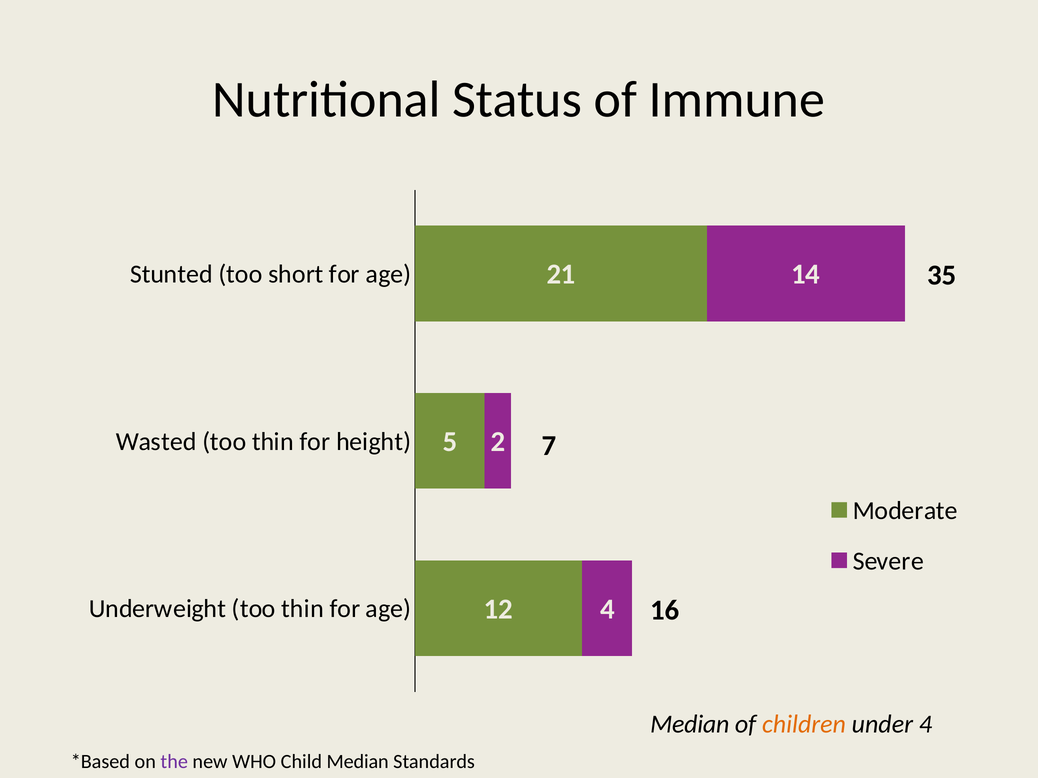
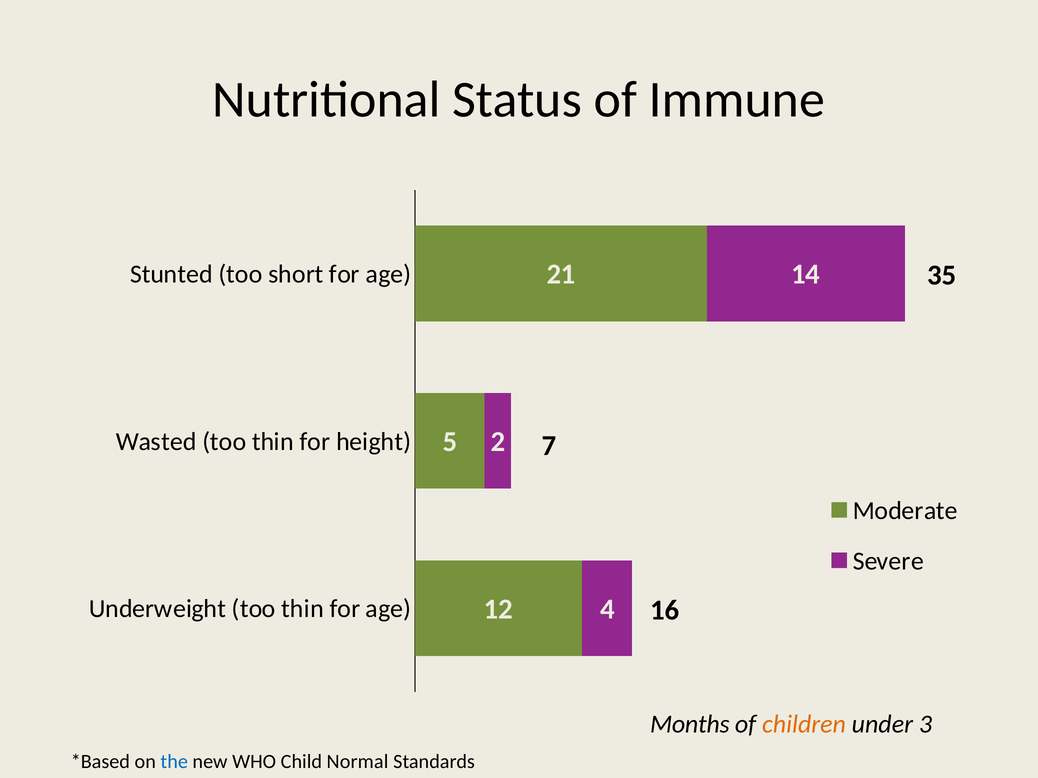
Median: Median -> Months (690, 724)
under 4: 4 -> 3 (926, 724)
the colour: purple -> blue (174, 762)
Child Median: Median -> Normal (358, 762)
